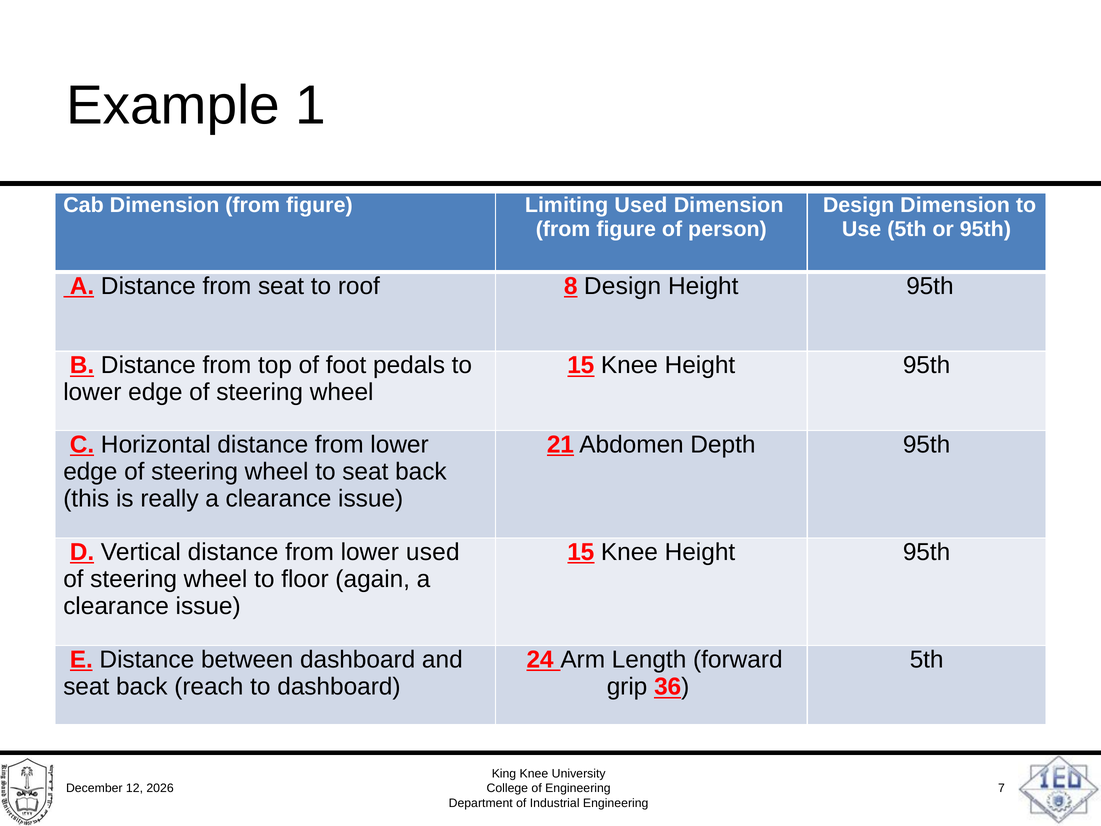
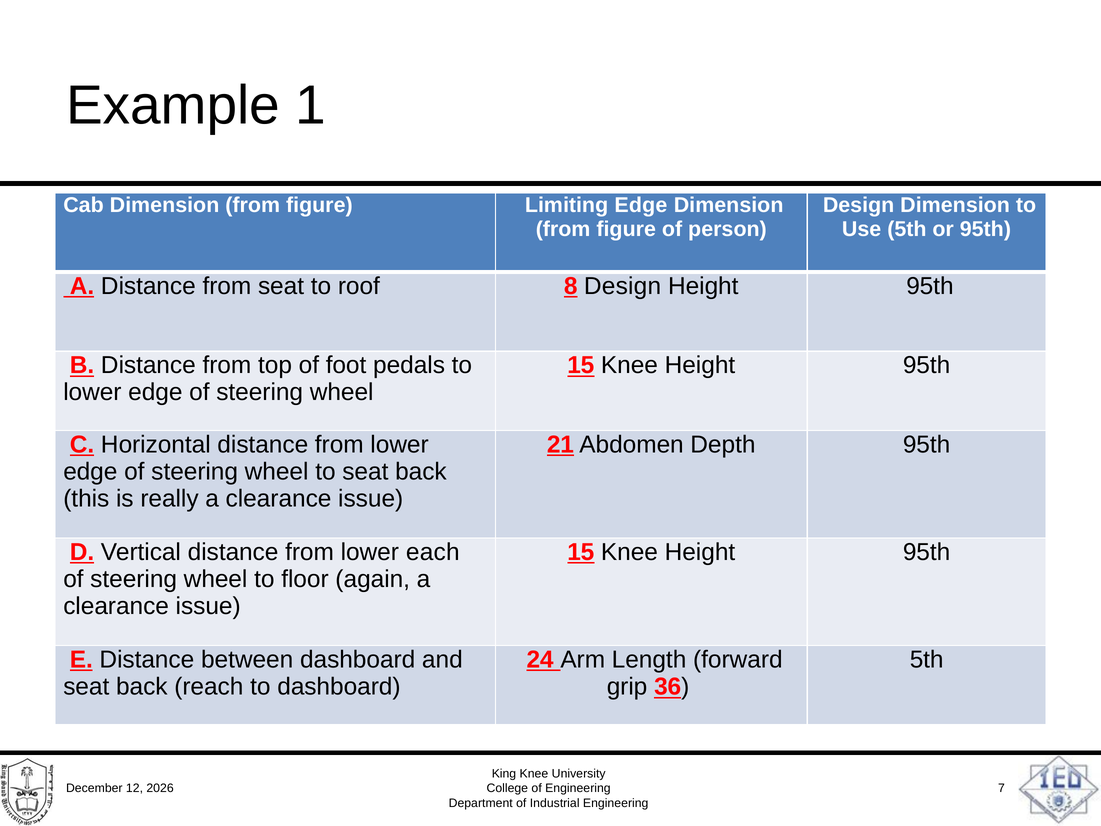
Limiting Used: Used -> Edge (641, 205)
lower used: used -> each (433, 552)
